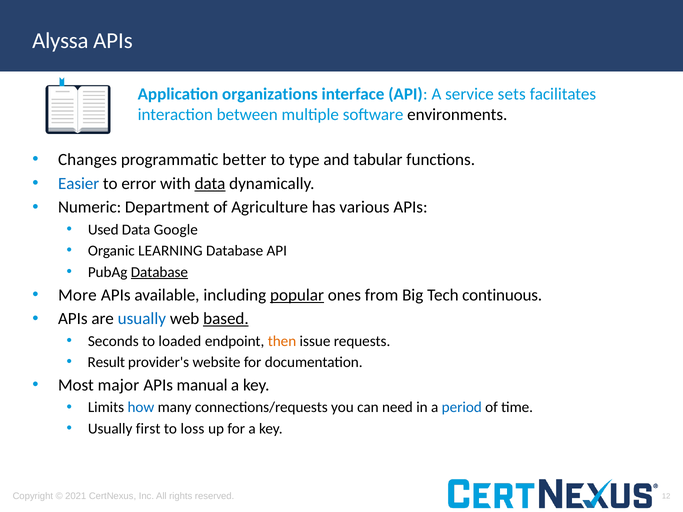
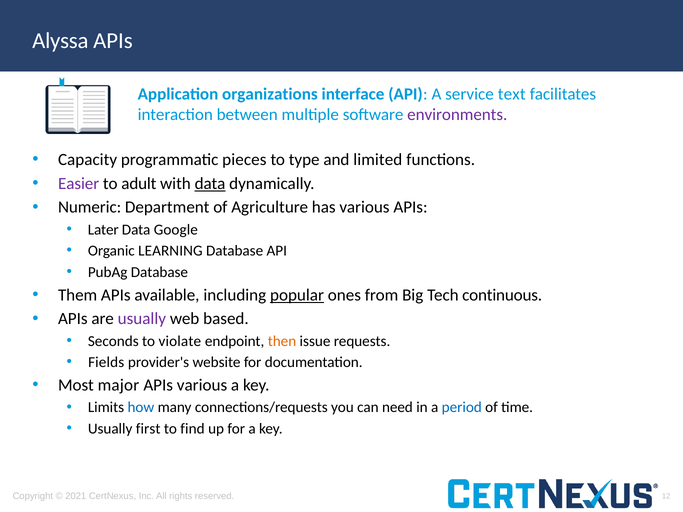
sets: sets -> text (512, 94)
environments colour: black -> purple (457, 115)
Changes: Changes -> Capacity (88, 160)
better: better -> pieces (244, 160)
tabular: tabular -> limited (378, 160)
Easier colour: blue -> purple (79, 184)
error: error -> adult (139, 184)
Used: Used -> Later (103, 230)
Database underline: present -> none (159, 272)
More: More -> Them (78, 295)
usually colour: blue -> purple (142, 319)
based underline: present -> none (226, 319)
loaded: loaded -> violate (180, 341)
Result: Result -> Fields (106, 362)
APIs manual: manual -> various (202, 385)
loss: loss -> find (192, 429)
